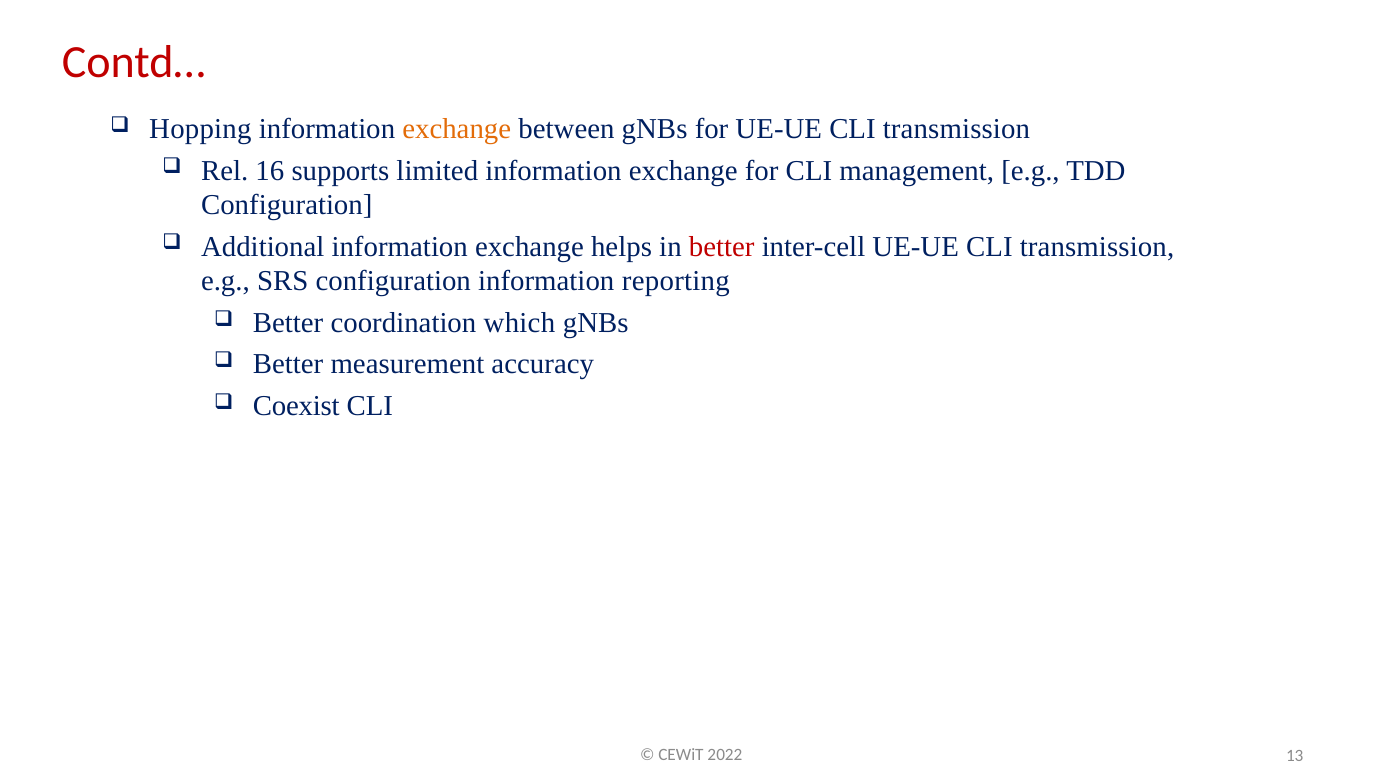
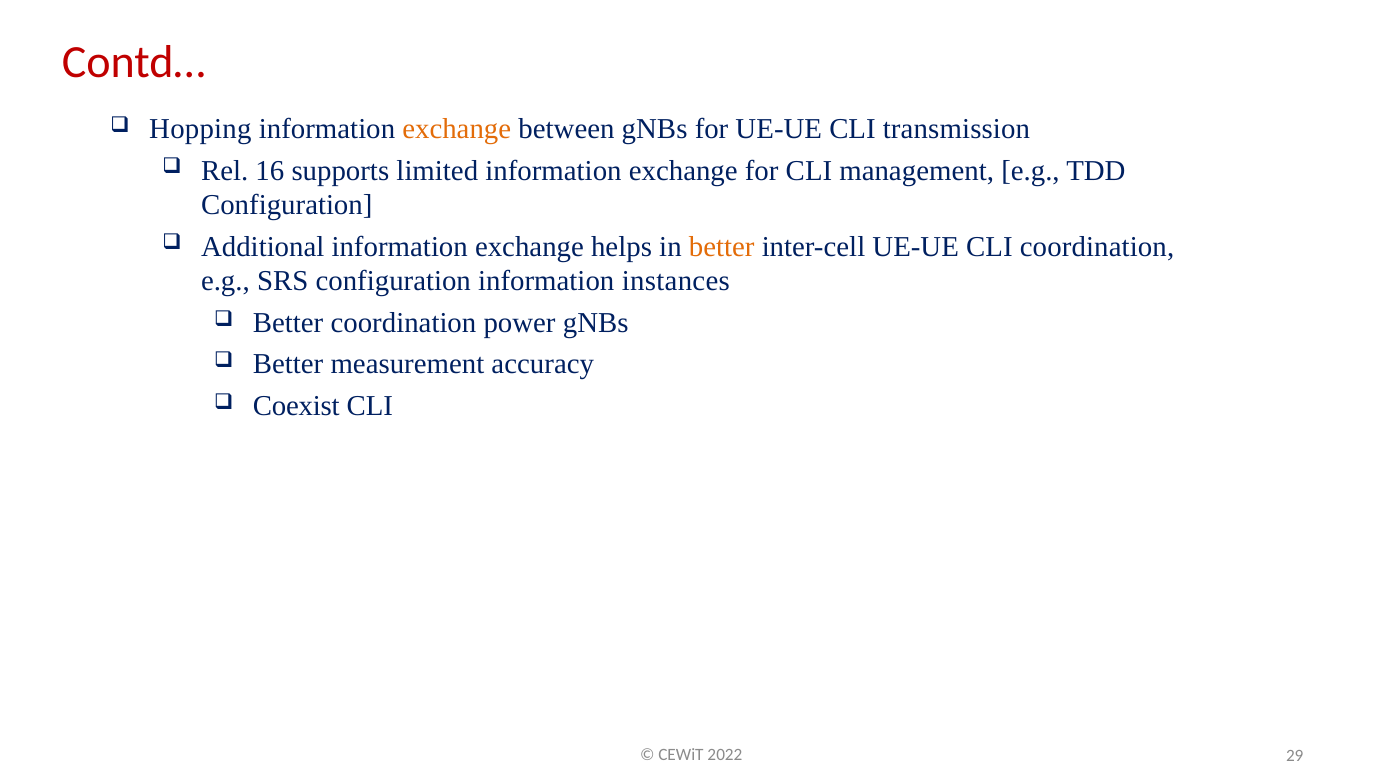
better colour: red -> orange (722, 247)
inter-cell UE-UE CLI transmission: transmission -> coordination (1097, 247)
reporting: reporting -> instances (676, 281)
which: which -> power (520, 323)
13: 13 -> 29 (1295, 756)
